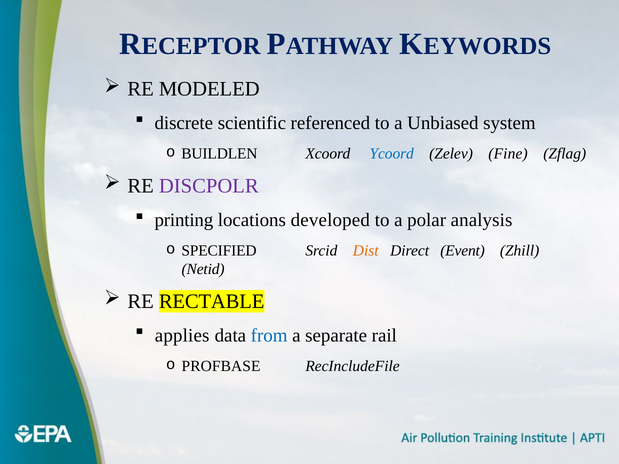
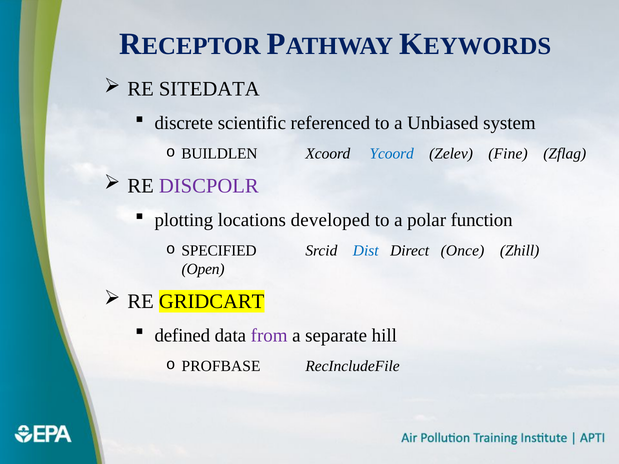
MODELED: MODELED -> SITEDATA (209, 89)
printing: printing -> plotting (184, 220)
analysis: analysis -> function (482, 220)
Dist colour: orange -> blue (366, 251)
Event: Event -> Once (462, 251)
Netid: Netid -> Open (203, 269)
RECTABLE: RECTABLE -> GRIDCART (212, 302)
applies: applies -> defined (182, 336)
from colour: blue -> purple (269, 336)
rail: rail -> hill (384, 336)
